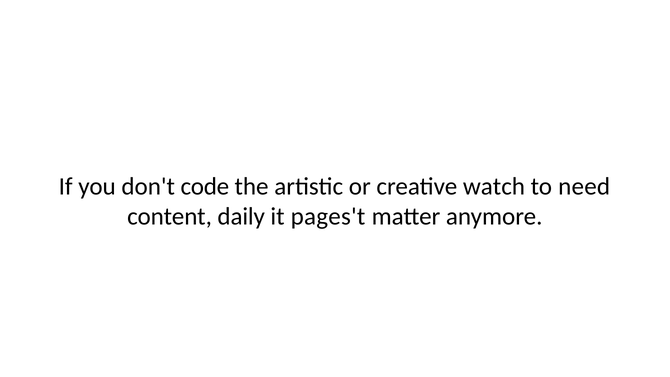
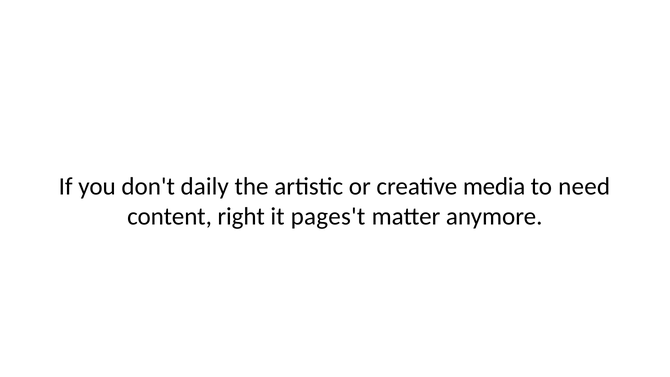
code: code -> daily (205, 186)
watch: watch -> media (494, 186)
daily: daily -> right (241, 217)
